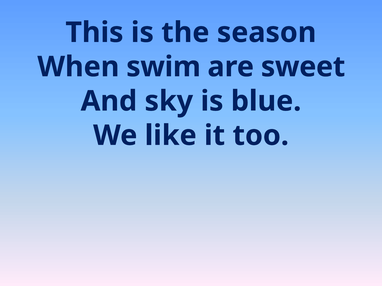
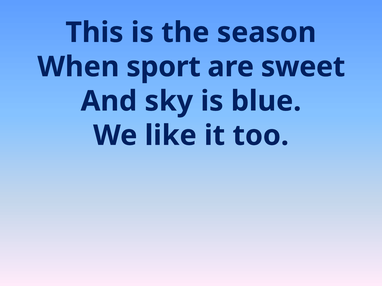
swim: swim -> sport (164, 67)
